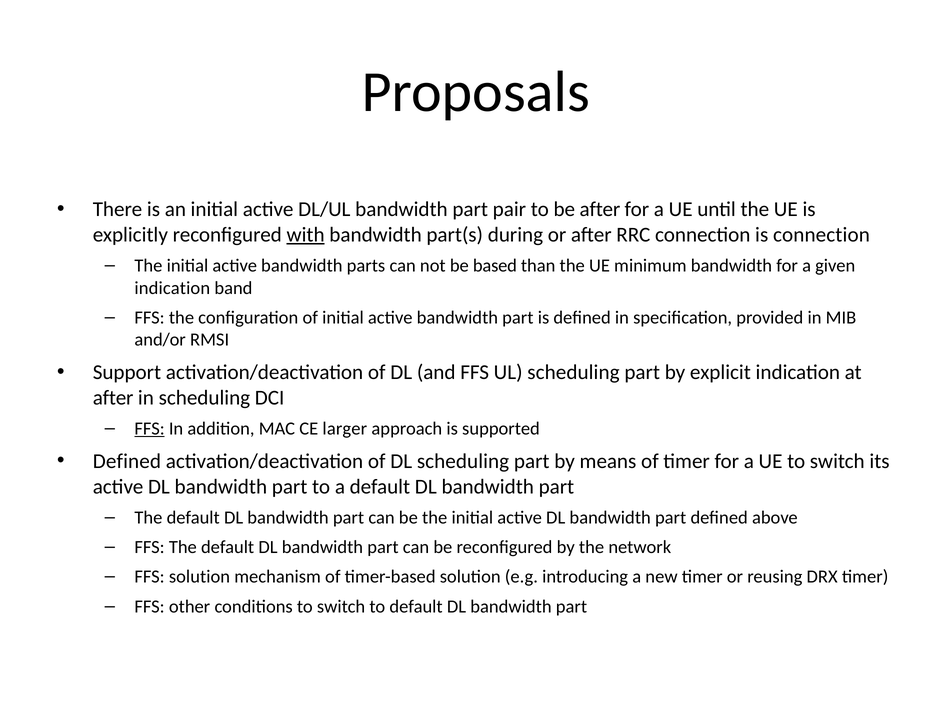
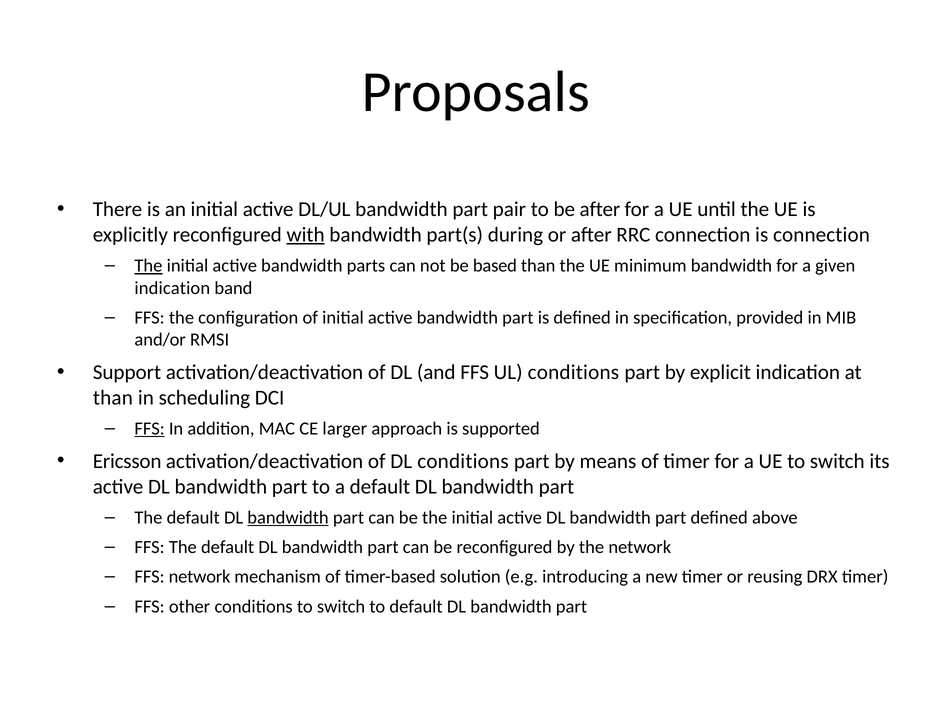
The underline: none -> present (148, 266)
UL scheduling: scheduling -> conditions (573, 372)
after: after -> than (113, 398)
Defined: Defined -> Ericsson (127, 461)
DL scheduling: scheduling -> conditions (463, 461)
bandwidth underline: none -> present (288, 518)
FFS solution: solution -> network (200, 577)
